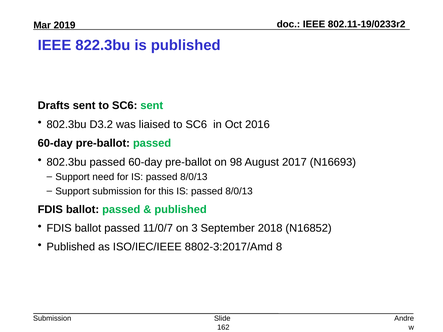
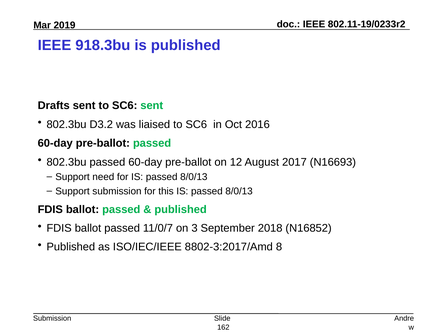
822.3bu: 822.3bu -> 918.3bu (103, 45)
98: 98 -> 12 (236, 162)
